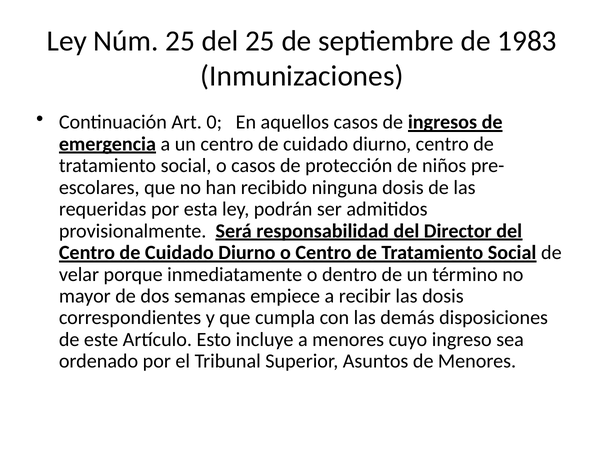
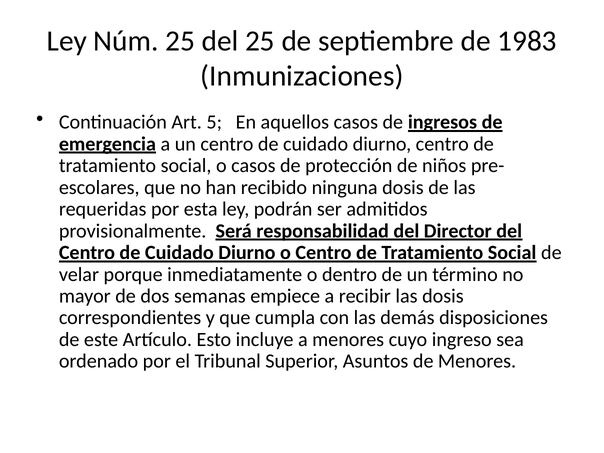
0: 0 -> 5 (214, 122)
